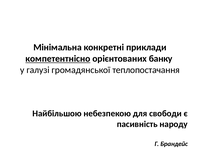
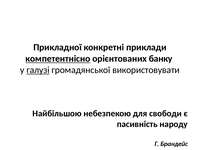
Мінімальна: Мінімальна -> Прикладної (58, 47)
галузі underline: none -> present (38, 70)
теплопостачання: теплопостачання -> використовувати (146, 70)
